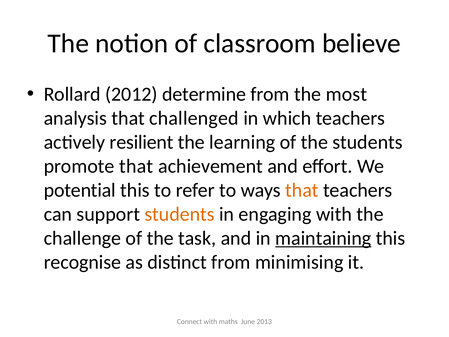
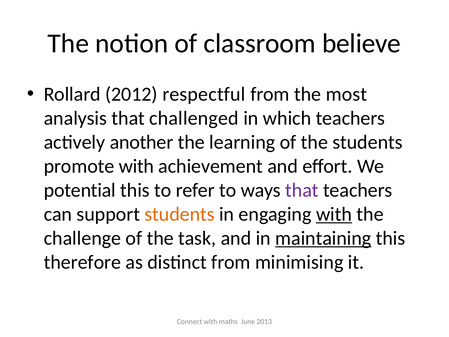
determine: determine -> respectful (204, 94)
resilient: resilient -> another (142, 142)
promote that: that -> with (136, 166)
that colour: orange -> purple (302, 190)
with underline: none -> present (334, 214)
recognise: recognise -> therefore (82, 262)
